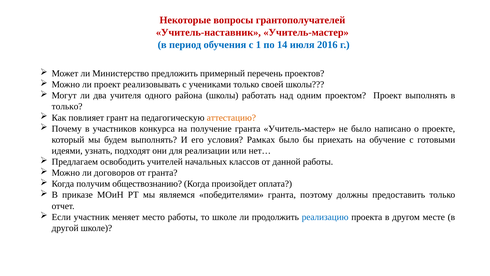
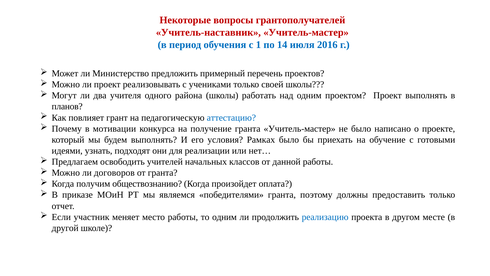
только: только -> планов (67, 106)
аттестацию colour: orange -> blue (231, 118)
участников: участников -> мотивации (114, 129)
то школе: школе -> одним (224, 217)
